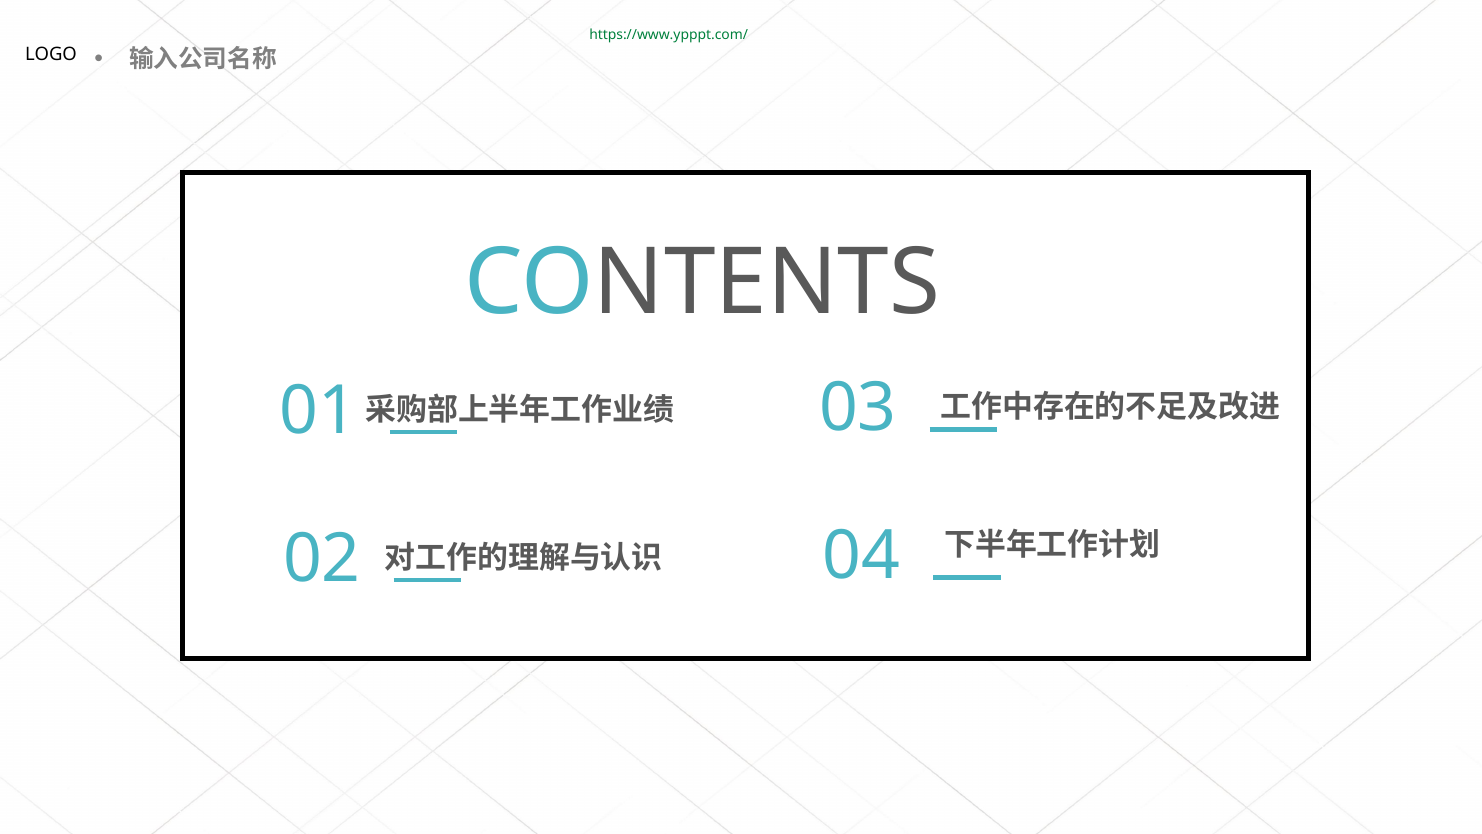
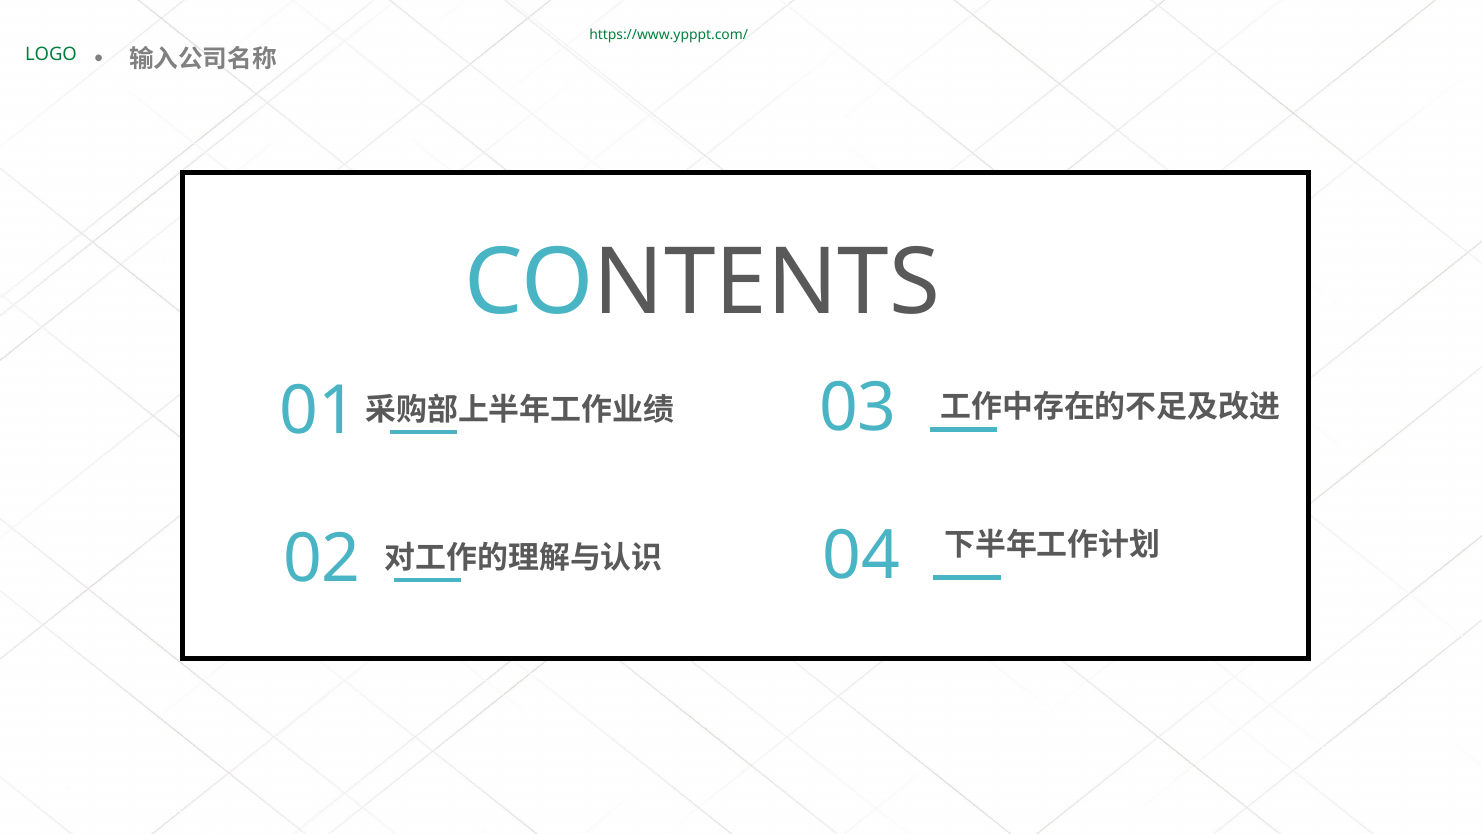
LOGO colour: black -> green (51, 54)
